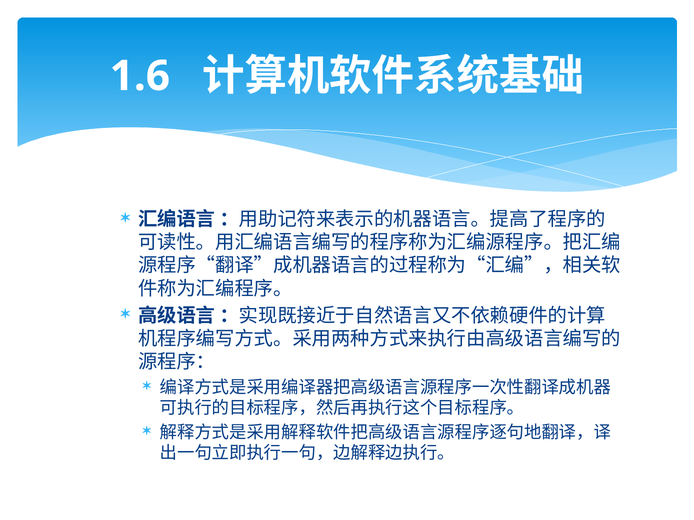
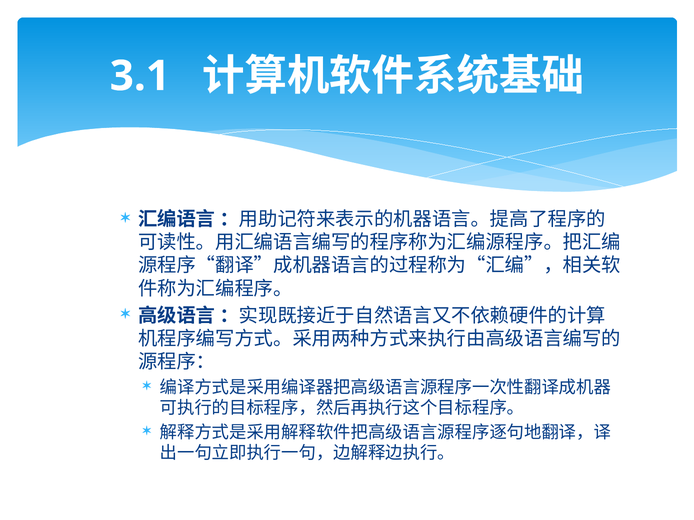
1.6: 1.6 -> 3.1 (140, 76)
